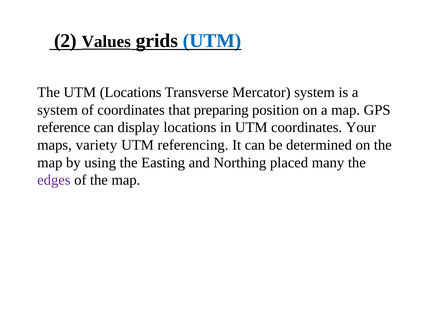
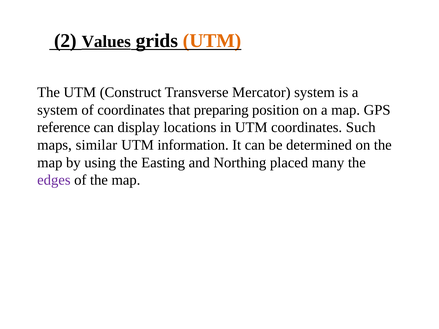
UTM colour: blue -> orange (212, 41)
UTM Locations: Locations -> Construct (131, 92)
Your: Your -> Such (361, 128)
variety: variety -> similar (96, 145)
referencing: referencing -> information (193, 145)
